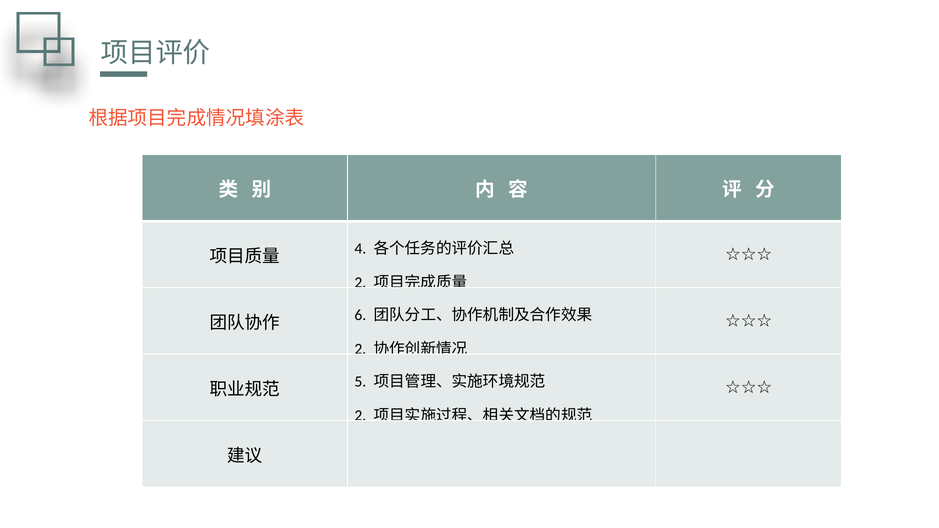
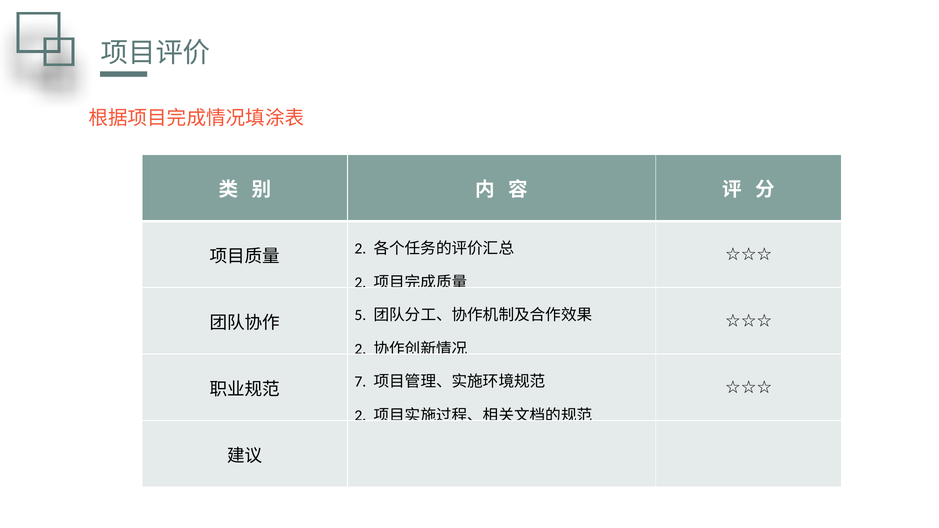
4: 4 -> 2 (360, 249)
6: 6 -> 5 (360, 315)
5: 5 -> 7 (360, 382)
